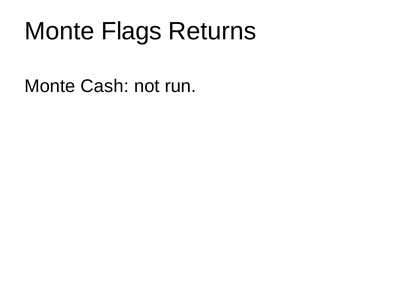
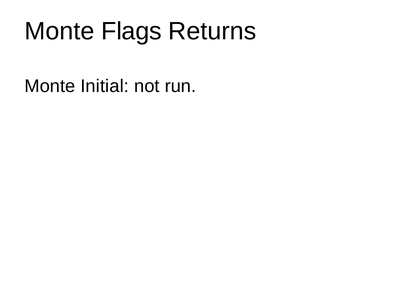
Cash: Cash -> Initial (105, 86)
